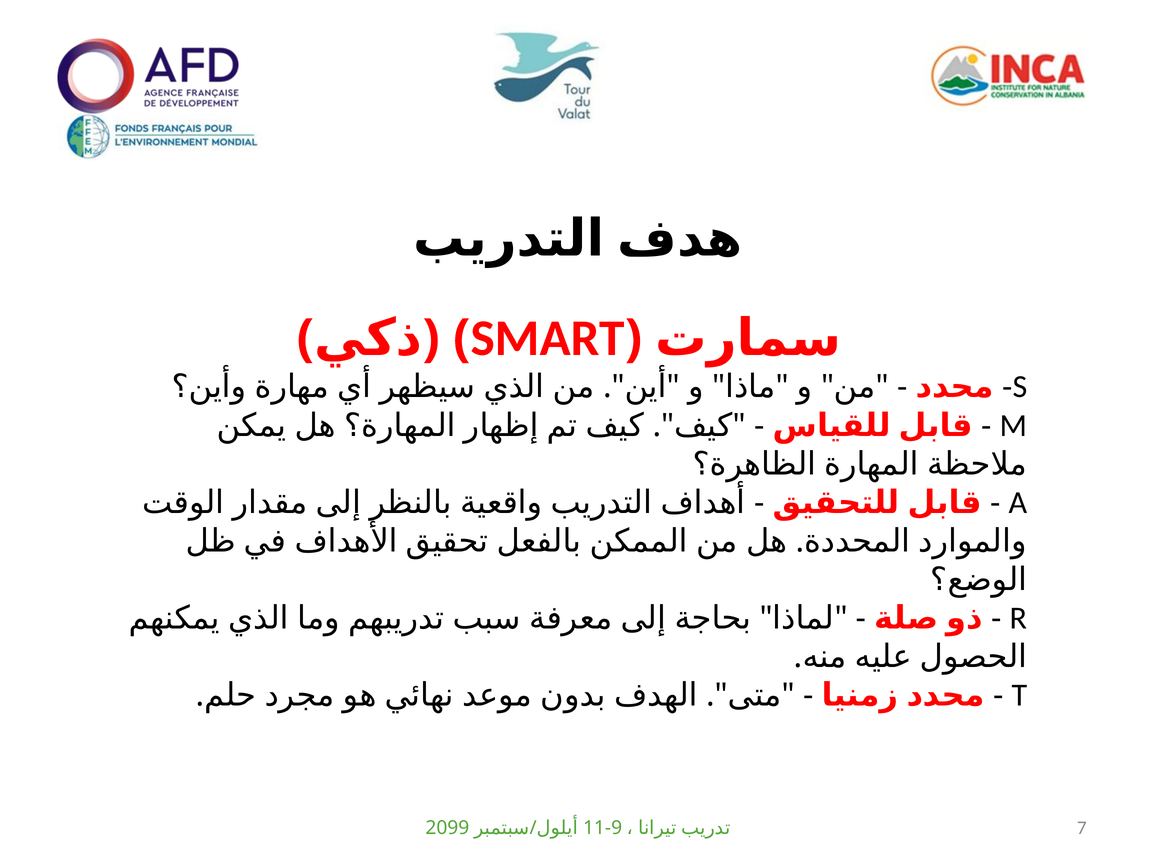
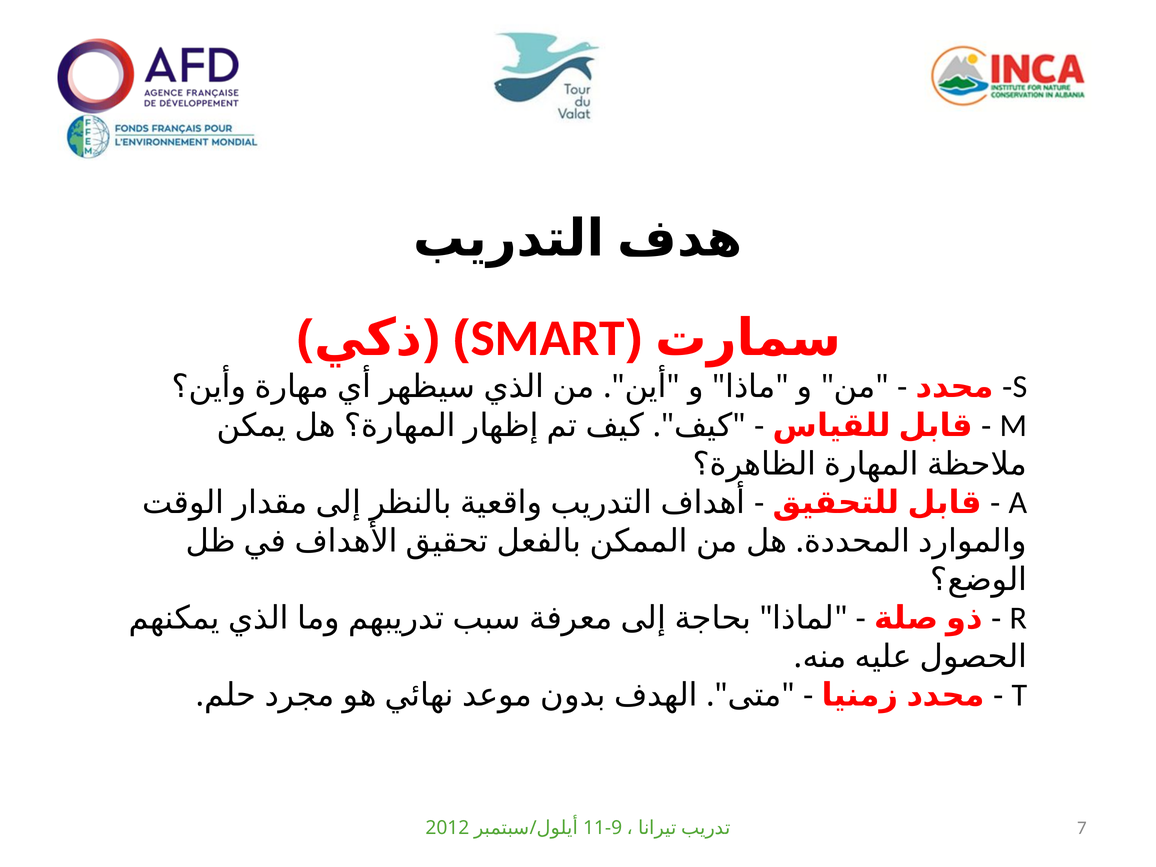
2099: 2099 -> 2012 (447, 828)
